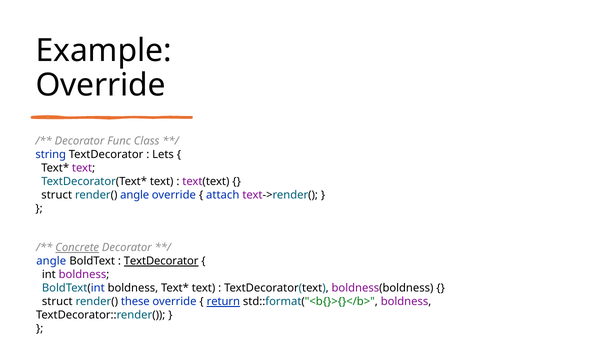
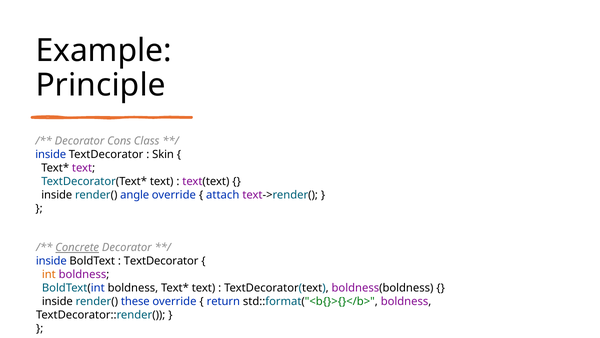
Override: Override -> Principle (101, 85)
Func: Func -> Cons (119, 141)
string: string -> inside (51, 154)
Lets: Lets -> Skin (163, 154)
struct: struct -> inside (57, 195)
angle: angle -> inside (51, 261)
TextDecorator underline: present -> none (161, 261)
int colour: black -> orange (49, 274)
struct: struct -> inside (57, 301)
return underline: present -> none (223, 301)
